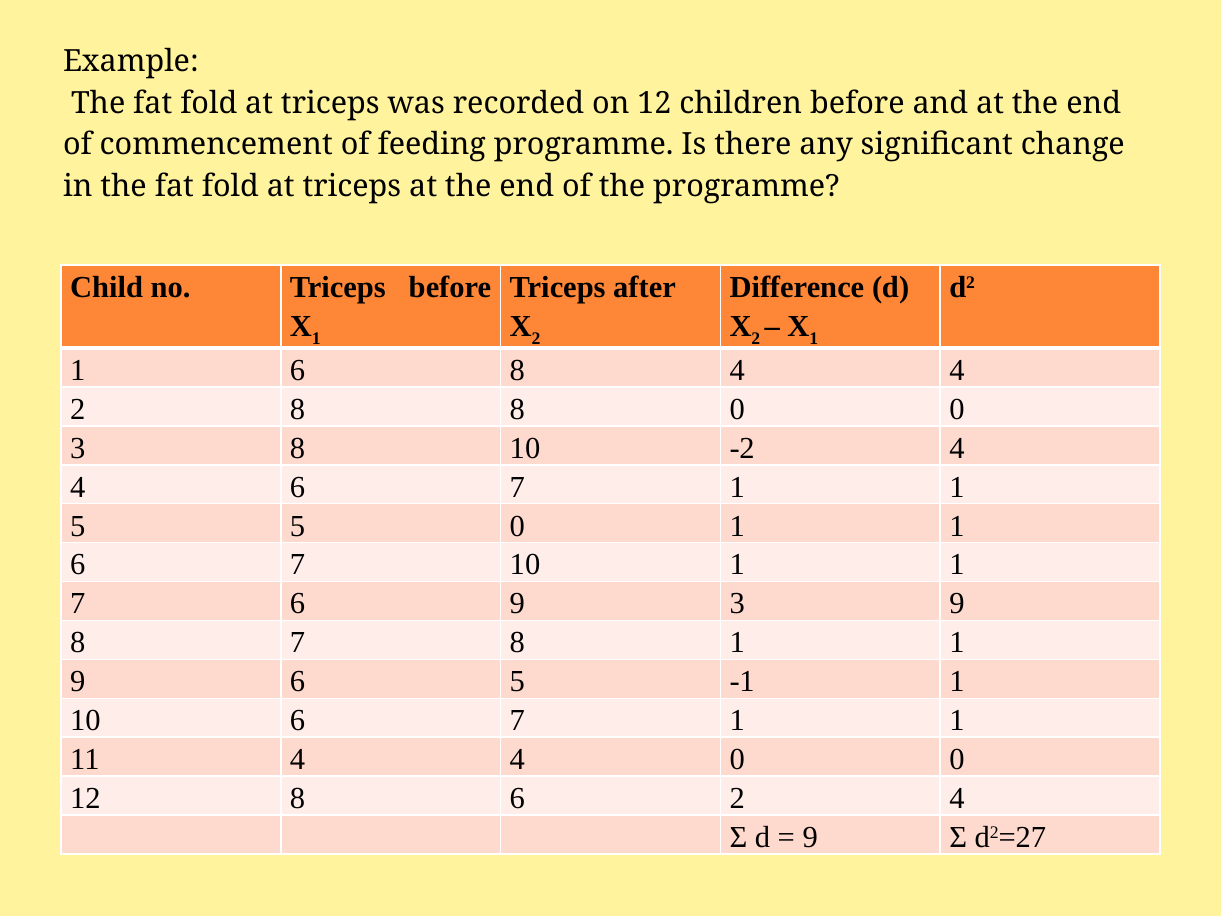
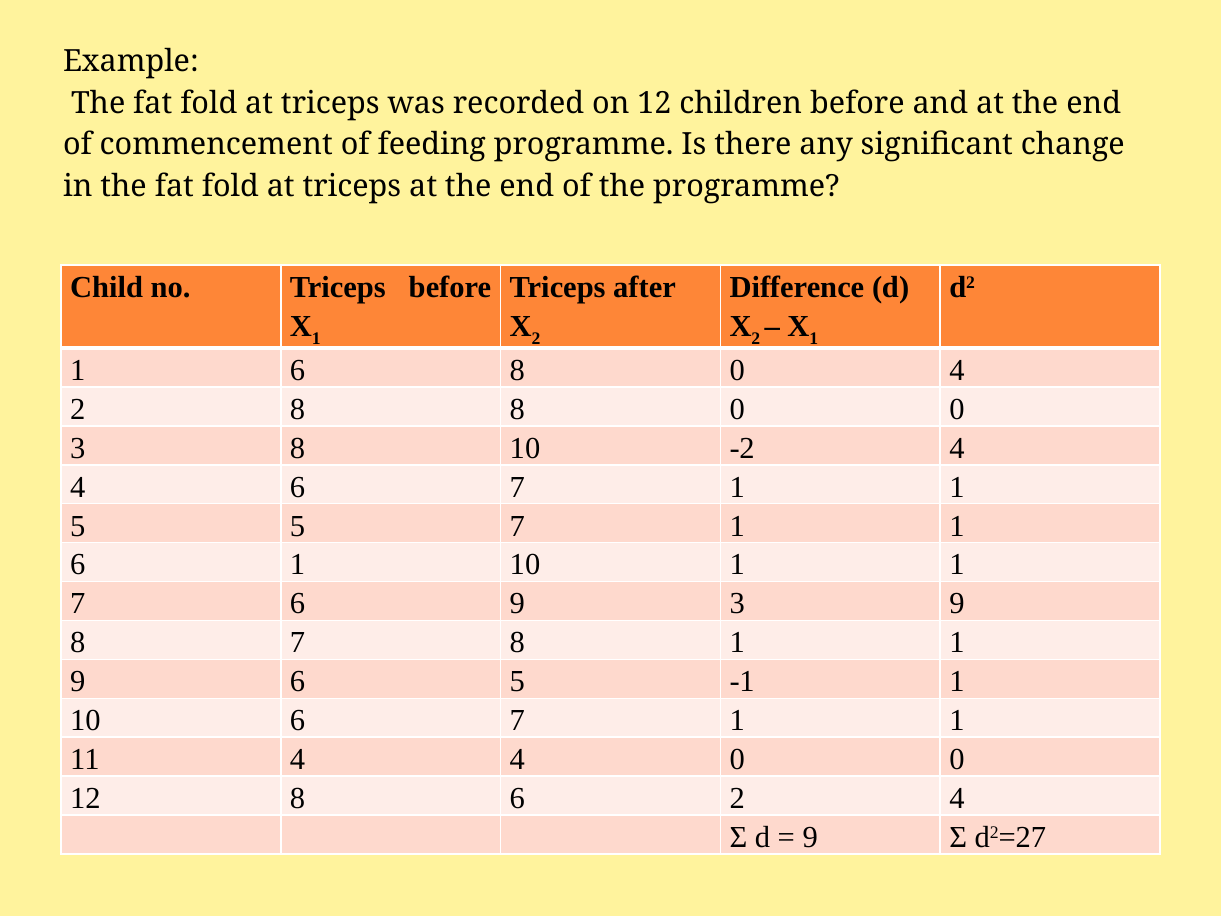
6 8 4: 4 -> 0 (737, 370)
5 0: 0 -> 7 (517, 526)
7: 7 -> 1 (298, 565)
